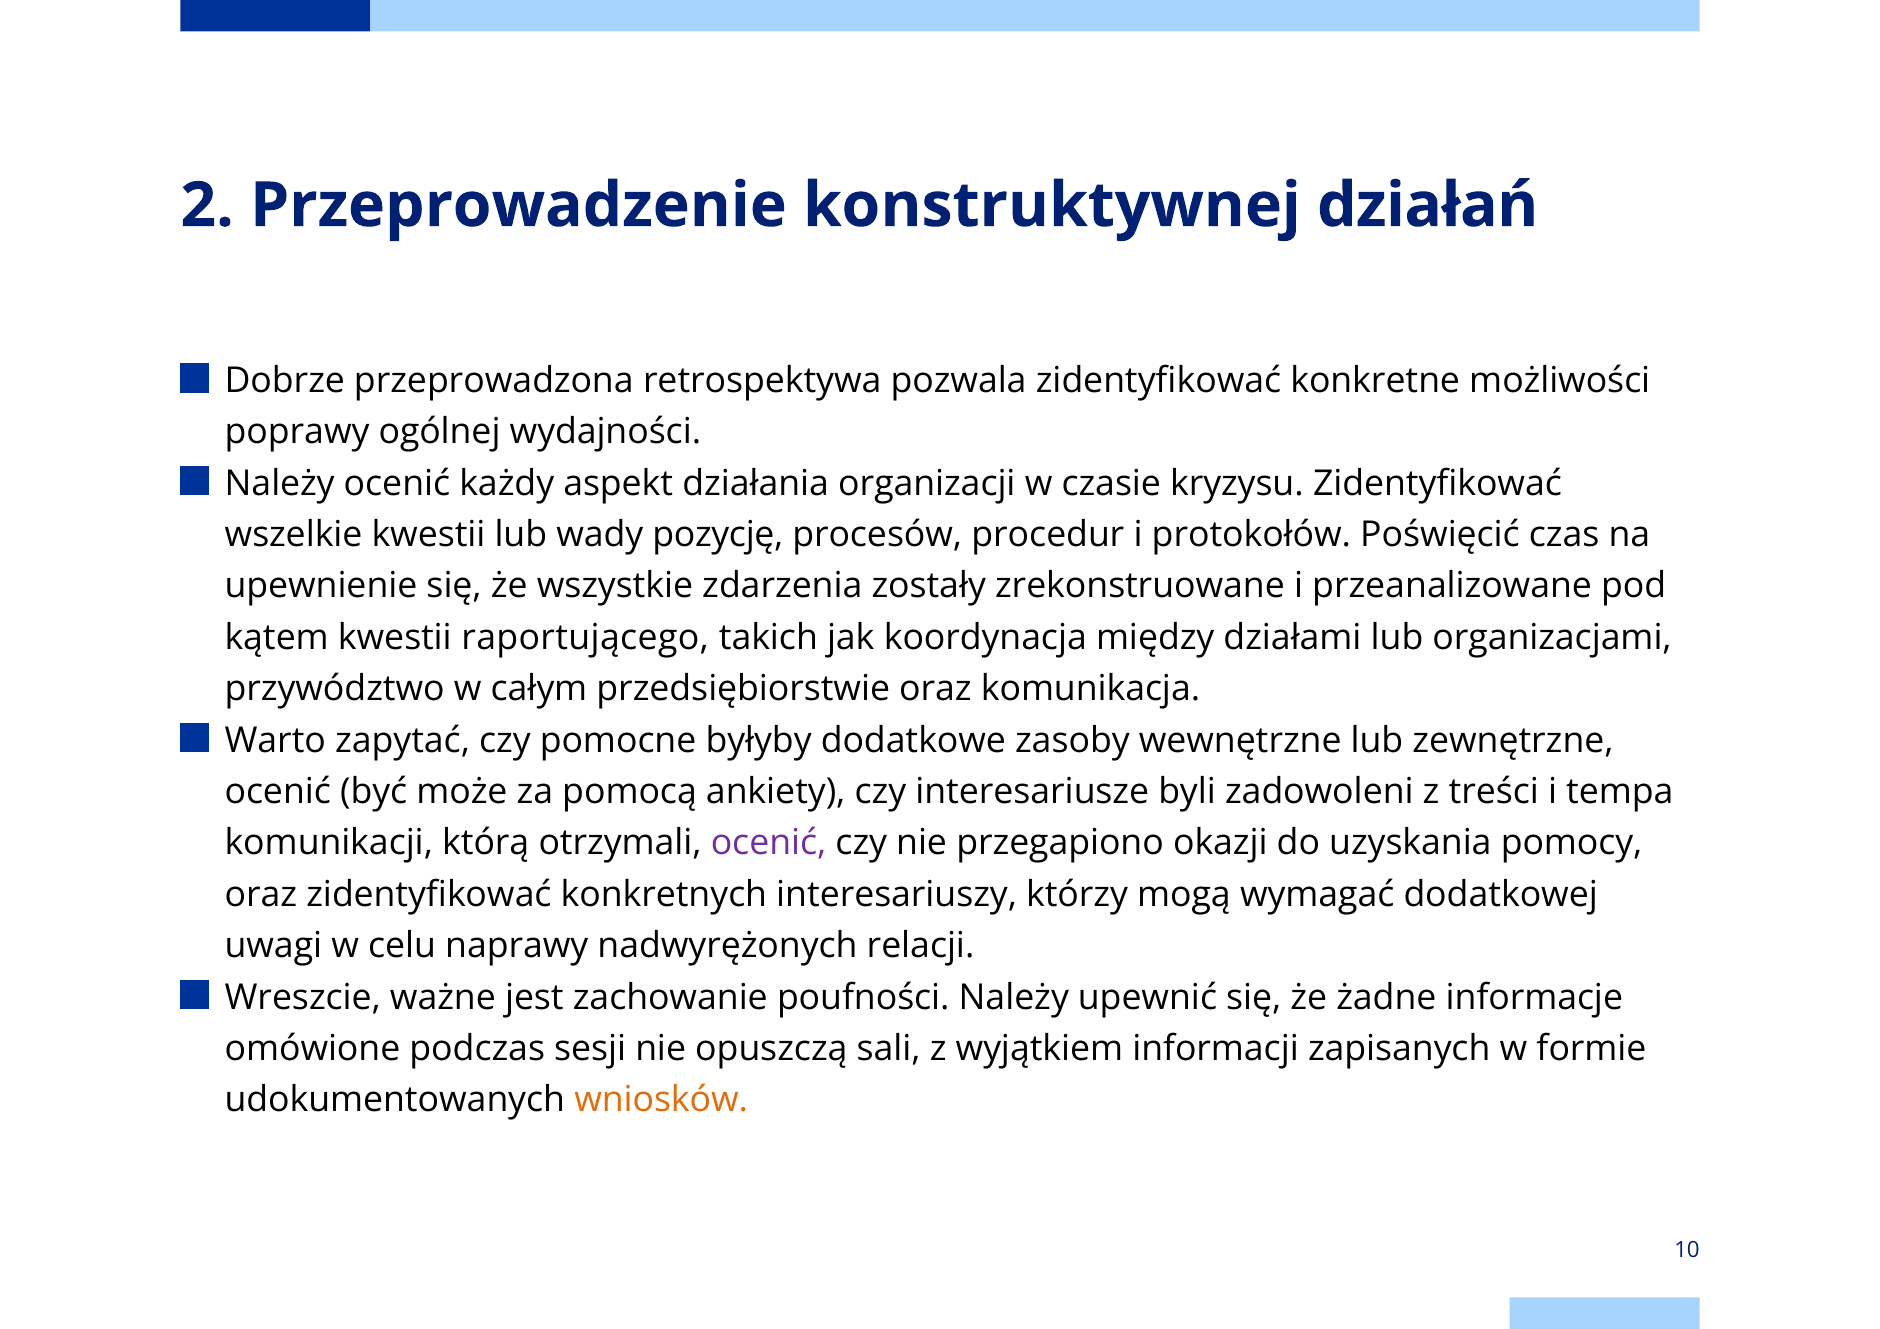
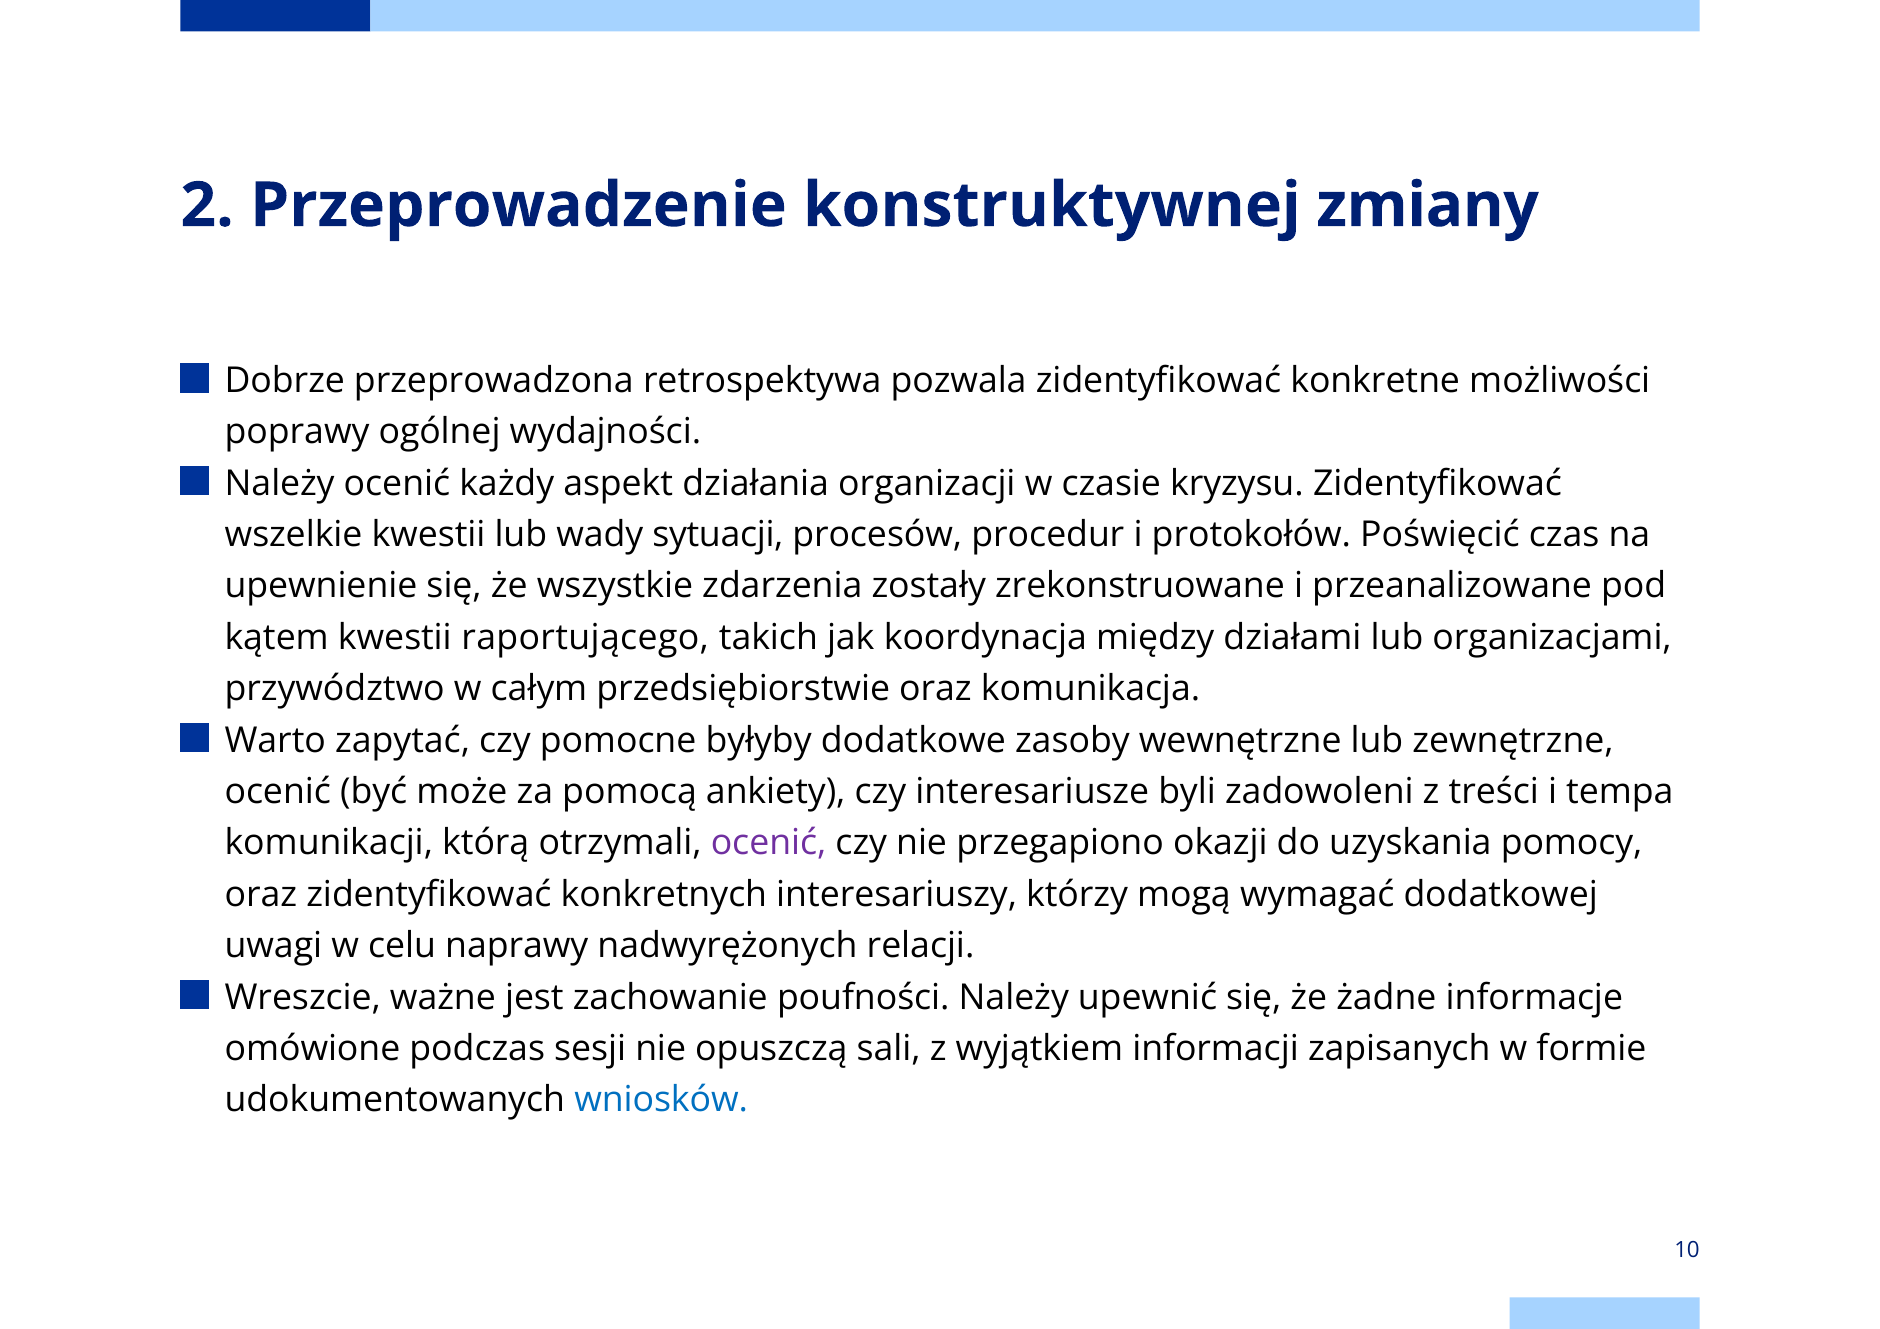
działań: działań -> zmiany (1428, 206)
pozycję: pozycję -> sytuacji (718, 535)
wniosków colour: orange -> blue (661, 1100)
